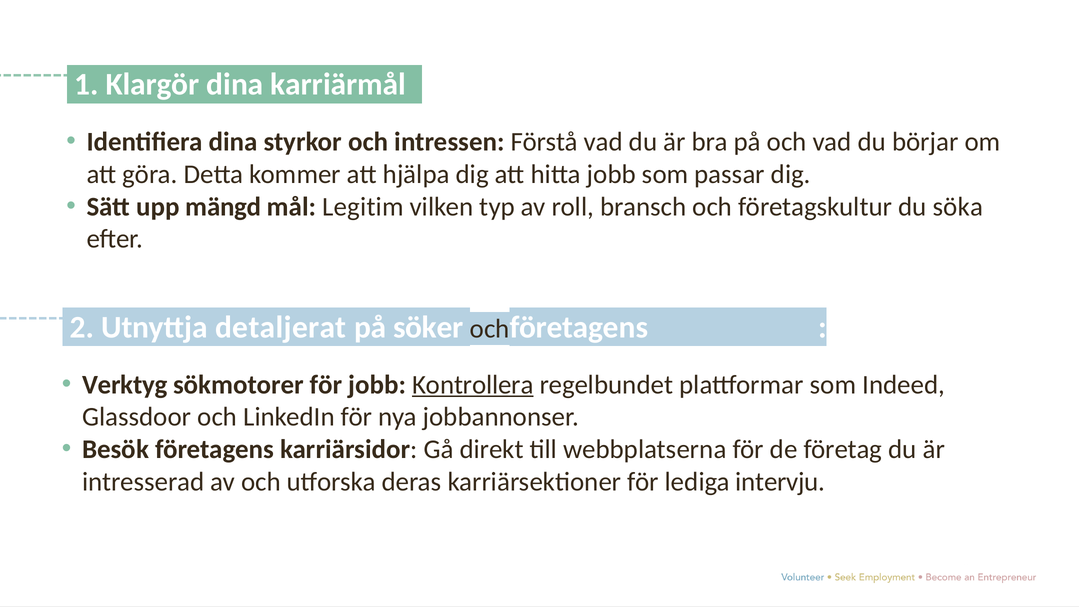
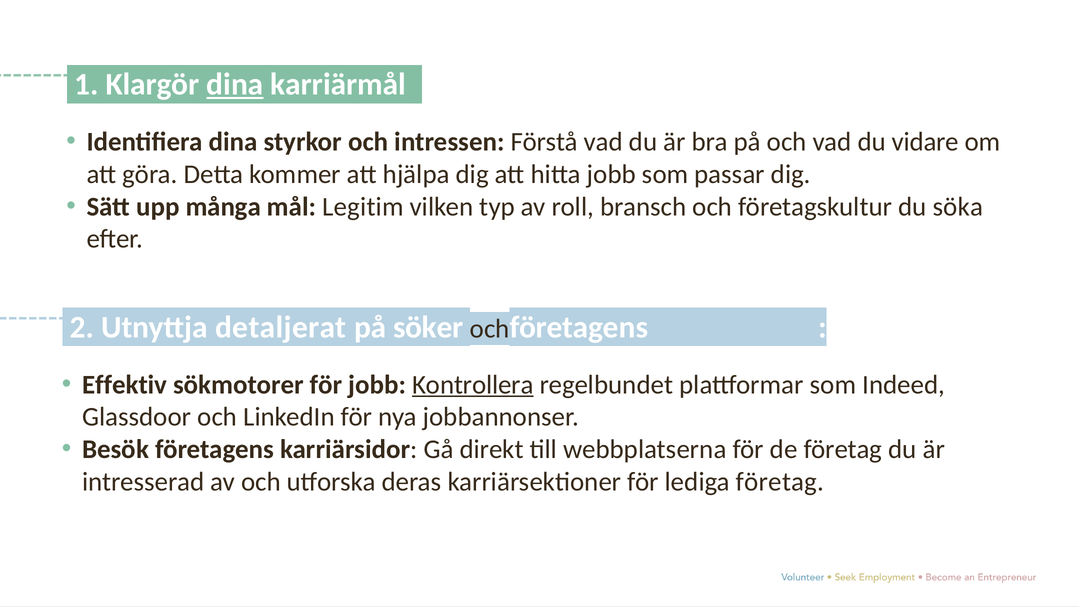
dina underline: none -> present (235, 84)
börjar: börjar -> vidare (925, 142)
mängd: mängd -> många (223, 207)
Verktyg: Verktyg -> Effektiv (125, 385)
lediga intervju: intervju -> företag (780, 482)
